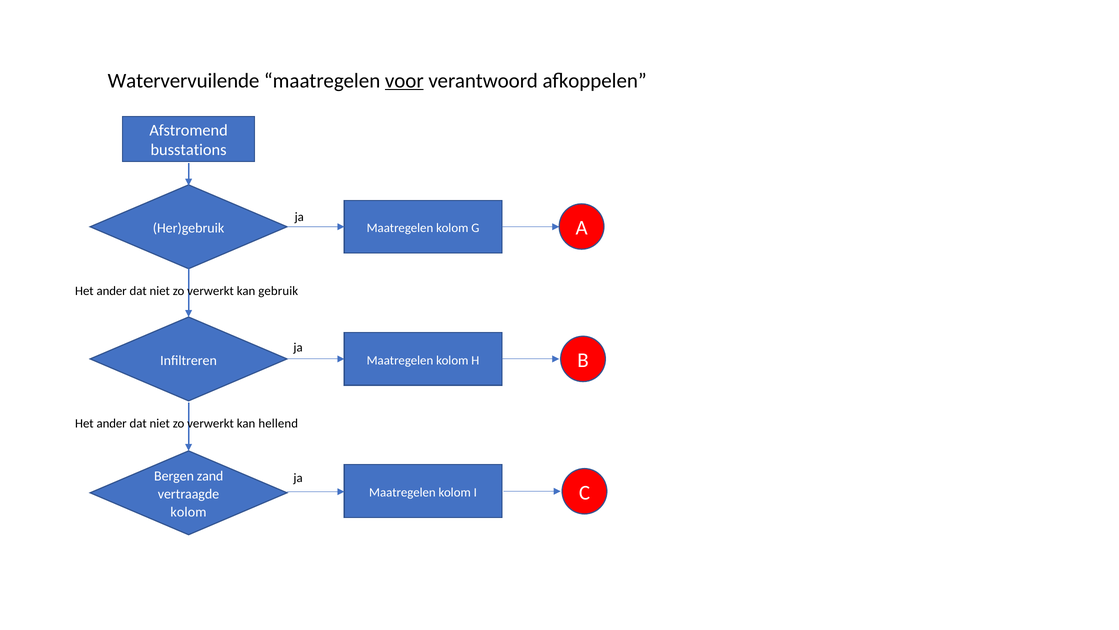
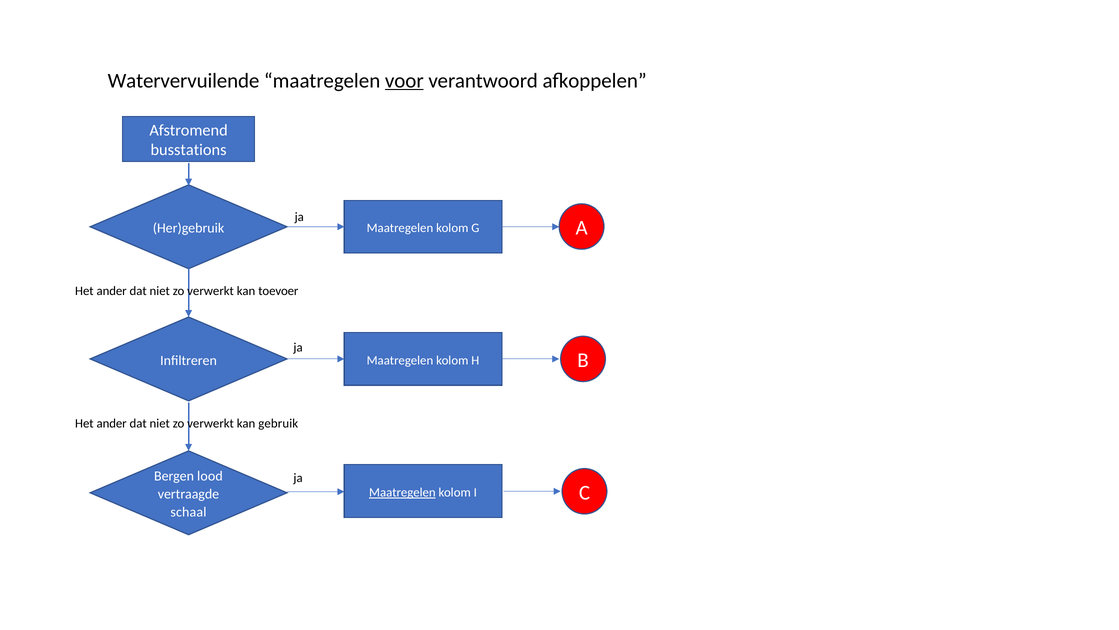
gebruik: gebruik -> toevoer (278, 291)
hellend: hellend -> gebruik (278, 423)
zand: zand -> lood (210, 476)
Maatregelen underline: none -> present (402, 492)
kolom: kolom -> schaal (188, 512)
